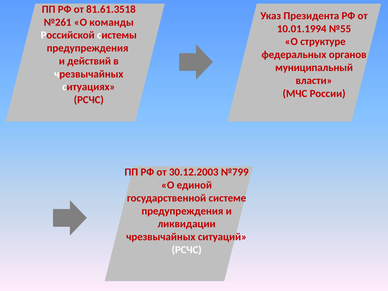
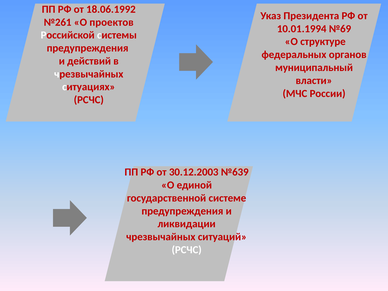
81.61.3518: 81.61.3518 -> 18.06.1992 (111, 9)
команды: команды -> проектов (112, 22)
№55: №55 -> №69 (340, 29)
№799: №799 -> №639 (235, 172)
